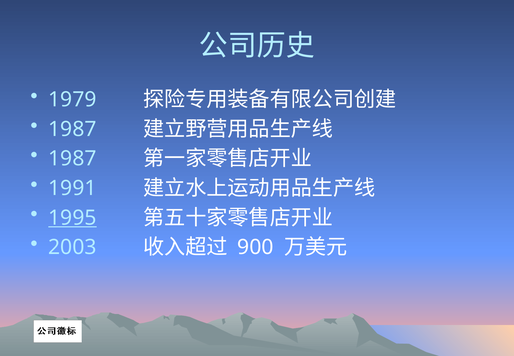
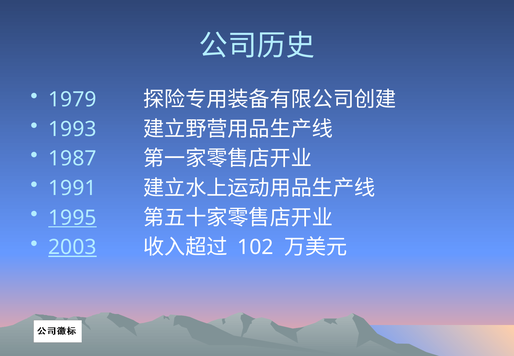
1987: 1987 -> 1993 (72, 129)
2003 underline: none -> present (72, 247)
900: 900 -> 102 (255, 247)
